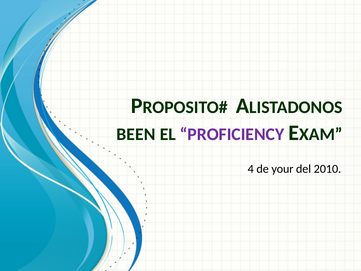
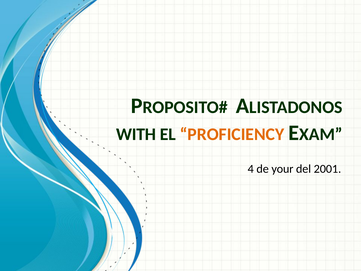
BEEN: BEEN -> WITH (136, 134)
PROFICIENCY colour: purple -> orange (232, 134)
2010: 2010 -> 2001 (327, 169)
